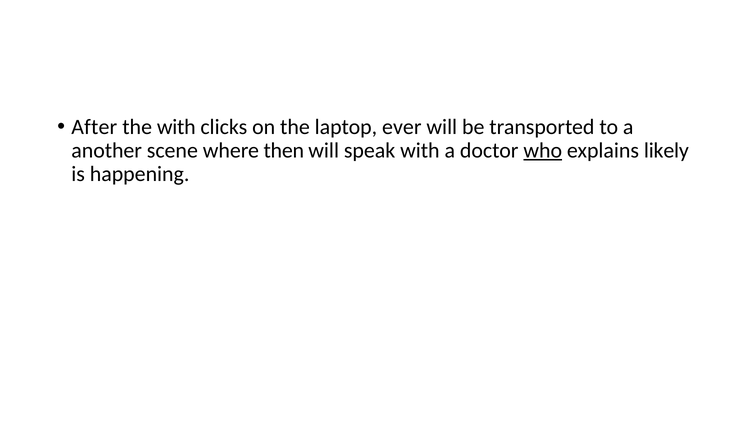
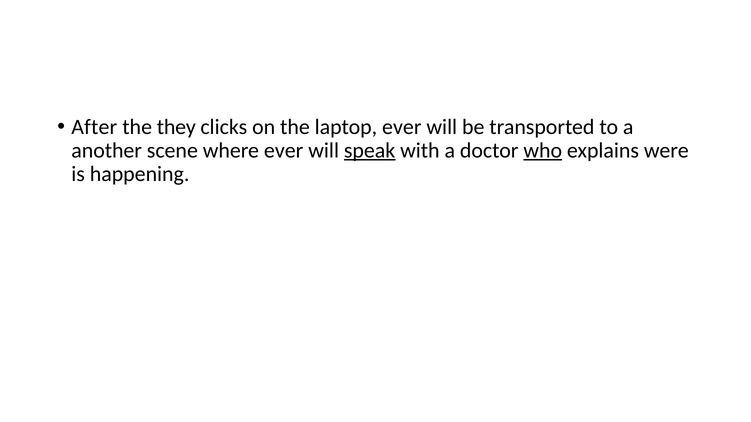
the with: with -> they (176, 127)
where then: then -> ever (284, 151)
speak underline: none -> present (370, 151)
likely: likely -> were (666, 151)
